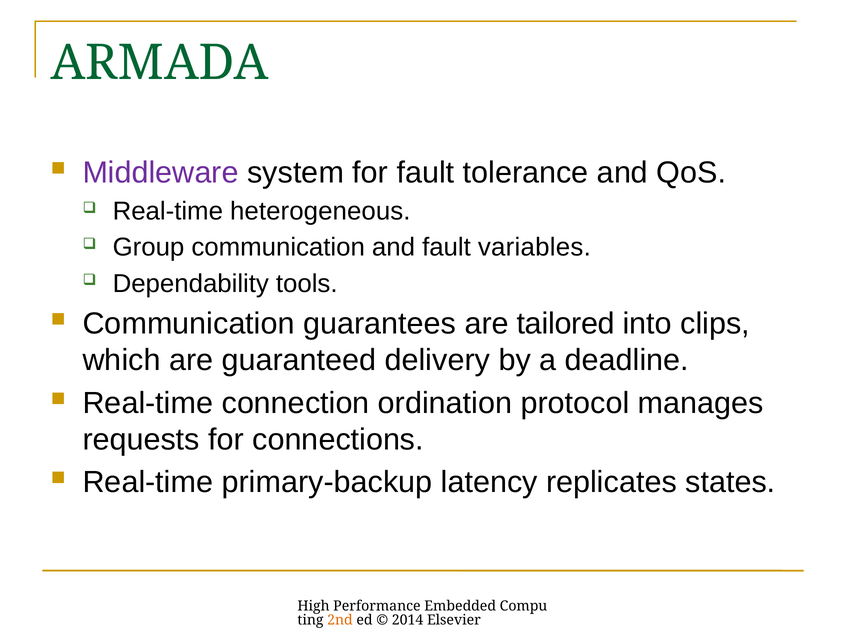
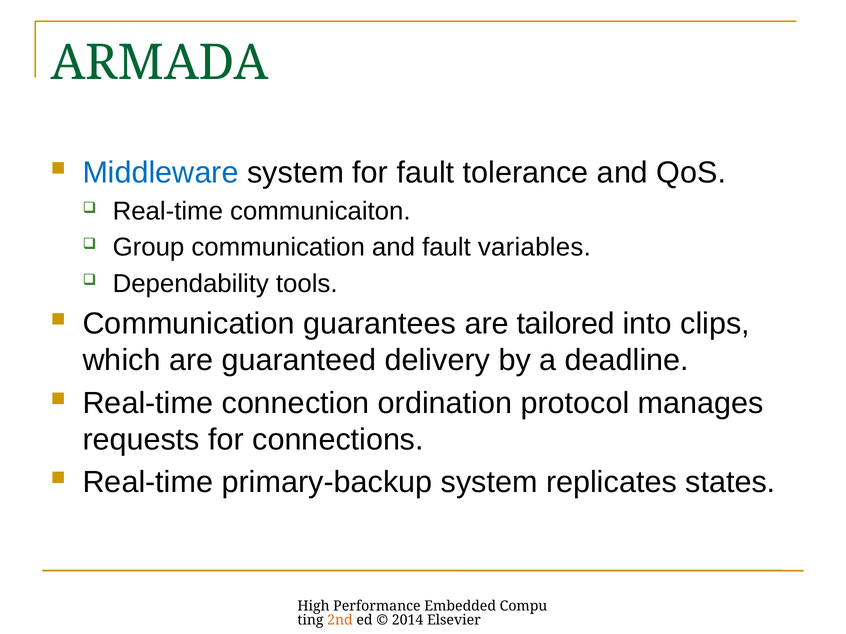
Middleware colour: purple -> blue (161, 173)
heterogeneous: heterogeneous -> communicaiton (320, 211)
primary-backup latency: latency -> system (489, 483)
